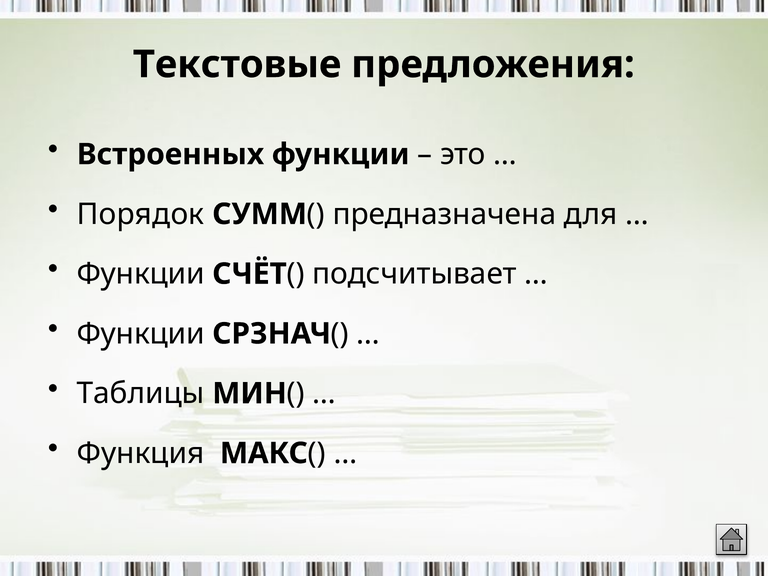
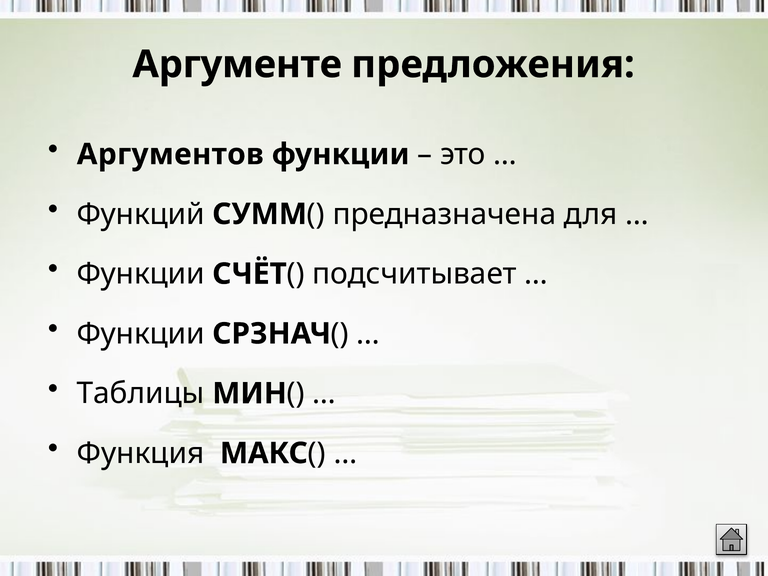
Текстовые: Текстовые -> Аргументе (237, 64)
Встроенных: Встроенных -> Аргументов (170, 154)
Порядок: Порядок -> Функций (141, 214)
